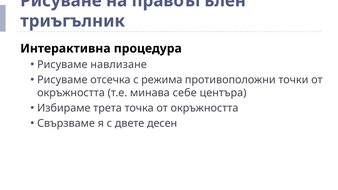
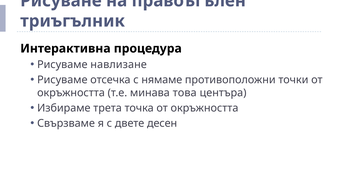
режима: режима -> нямаме (162, 80)
себе: себе -> това (185, 93)
